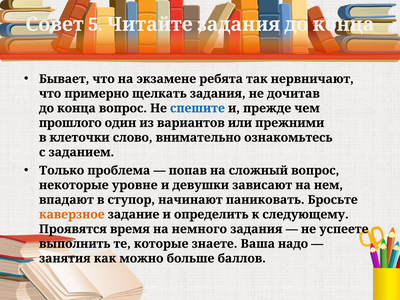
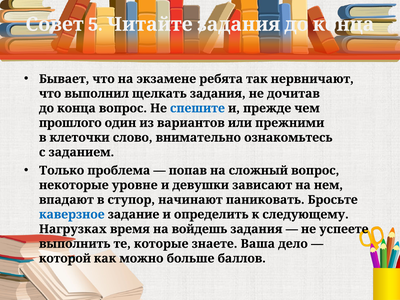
примерно: примерно -> выполнил (97, 94)
каверзное colour: orange -> blue (72, 214)
Проявятся: Проявятся -> Нагрузках (73, 229)
немного: немного -> войдешь (199, 229)
надо: надо -> дело (293, 244)
занятия: занятия -> которой (65, 258)
